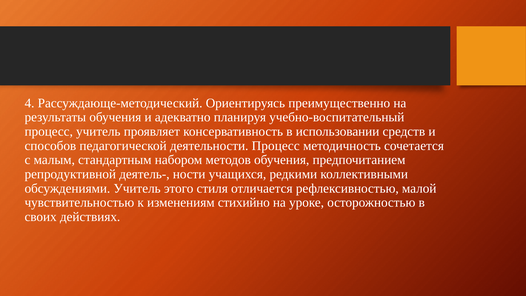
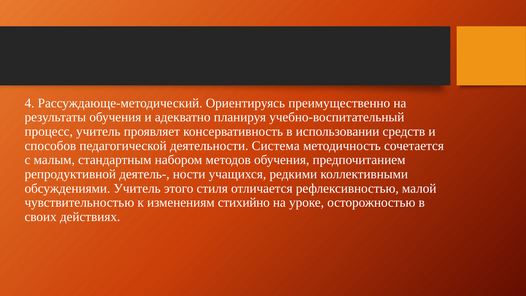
деятельности Процесс: Процесс -> Система (276, 146)
